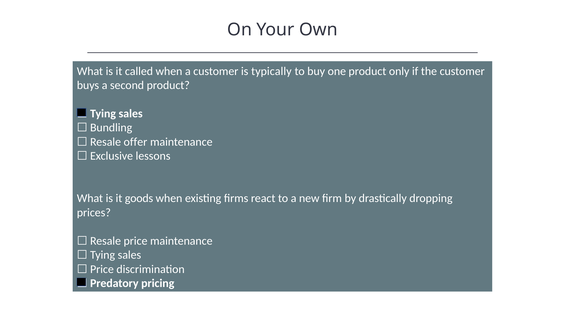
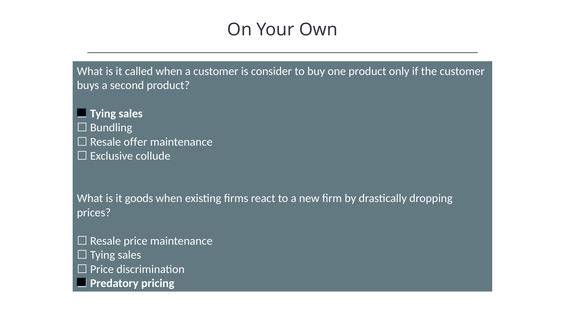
typically: typically -> consider (271, 71)
lessons: lessons -> collude (153, 156)
